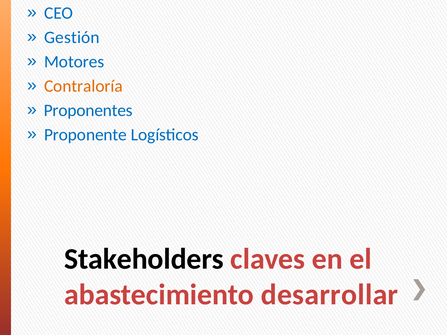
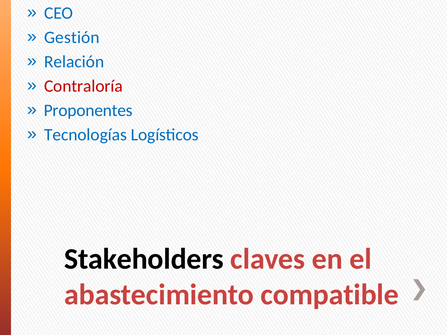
Motores: Motores -> Relación (74, 62)
Contraloría colour: orange -> red (83, 86)
Proponente: Proponente -> Tecnologías (86, 135)
desarrollar: desarrollar -> compatible (330, 295)
